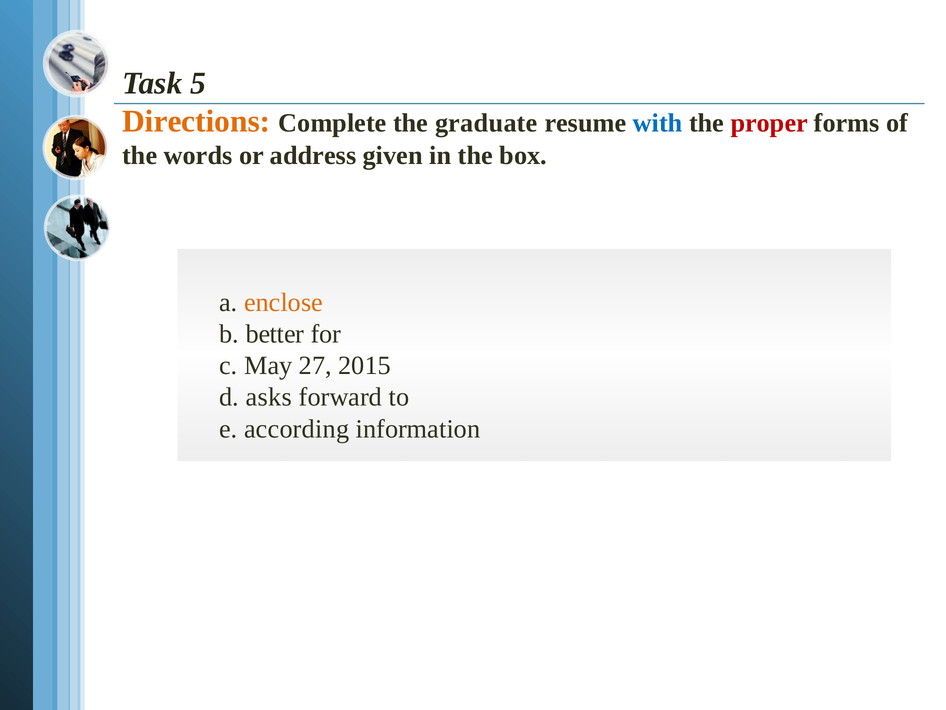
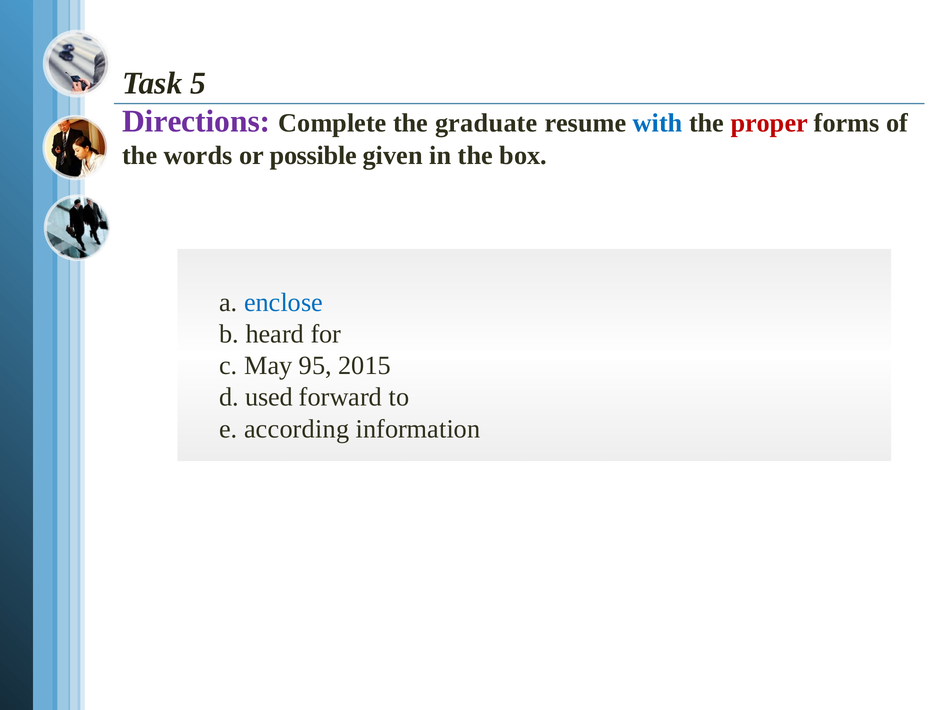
Directions colour: orange -> purple (196, 121)
address: address -> possible (313, 155)
enclose colour: orange -> blue (284, 302)
better: better -> heard (275, 334)
27: 27 -> 95 (315, 365)
asks: asks -> used (269, 397)
